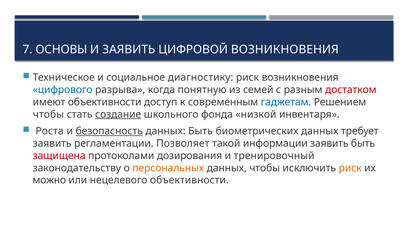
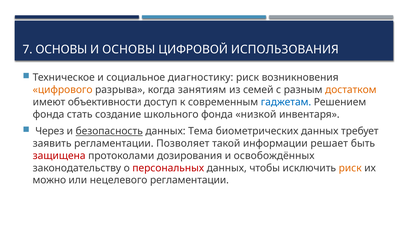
И ЗАЯВИТЬ: ЗАЯВИТЬ -> ОСНОВЫ (129, 50)
ЦИФРОВОЙ ВОЗНИКНОВЕНИЯ: ВОЗНИКНОВЕНИЯ -> ИСПОЛЬЗОВАНИЯ (285, 50)
цифрового colour: blue -> orange (63, 90)
понятную: понятную -> занятиям (202, 90)
достатком colour: red -> orange (351, 90)
чтобы: чтобы -> фонда (49, 114)
создание underline: present -> none (118, 114)
Роста: Роста -> Через (50, 131)
данных Быть: Быть -> Тема (201, 131)
информации заявить: заявить -> решает (329, 143)
тренировочный: тренировочный -> освобождённых (274, 155)
персональных colour: orange -> red (168, 168)
нецелевого объективности: объективности -> регламентации (189, 180)
